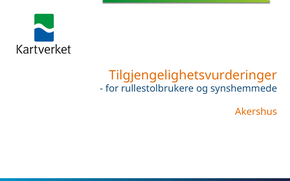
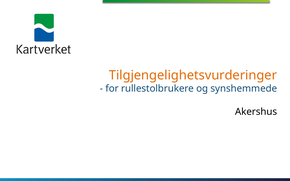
Akershus colour: orange -> black (256, 112)
